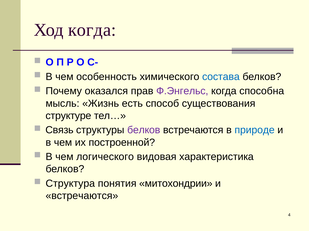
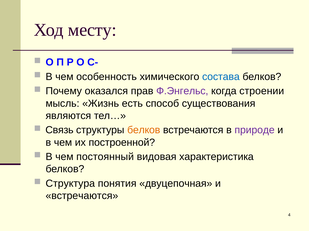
Ход когда: когда -> месту (92, 30)
способна: способна -> строении (262, 91)
структуре: структуре -> являются (68, 116)
белков colour: purple -> orange (144, 130)
природе colour: blue -> purple (255, 130)
логического: логического -> постоянный (105, 157)
митохондрии: митохондрии -> двуцепочная (176, 184)
